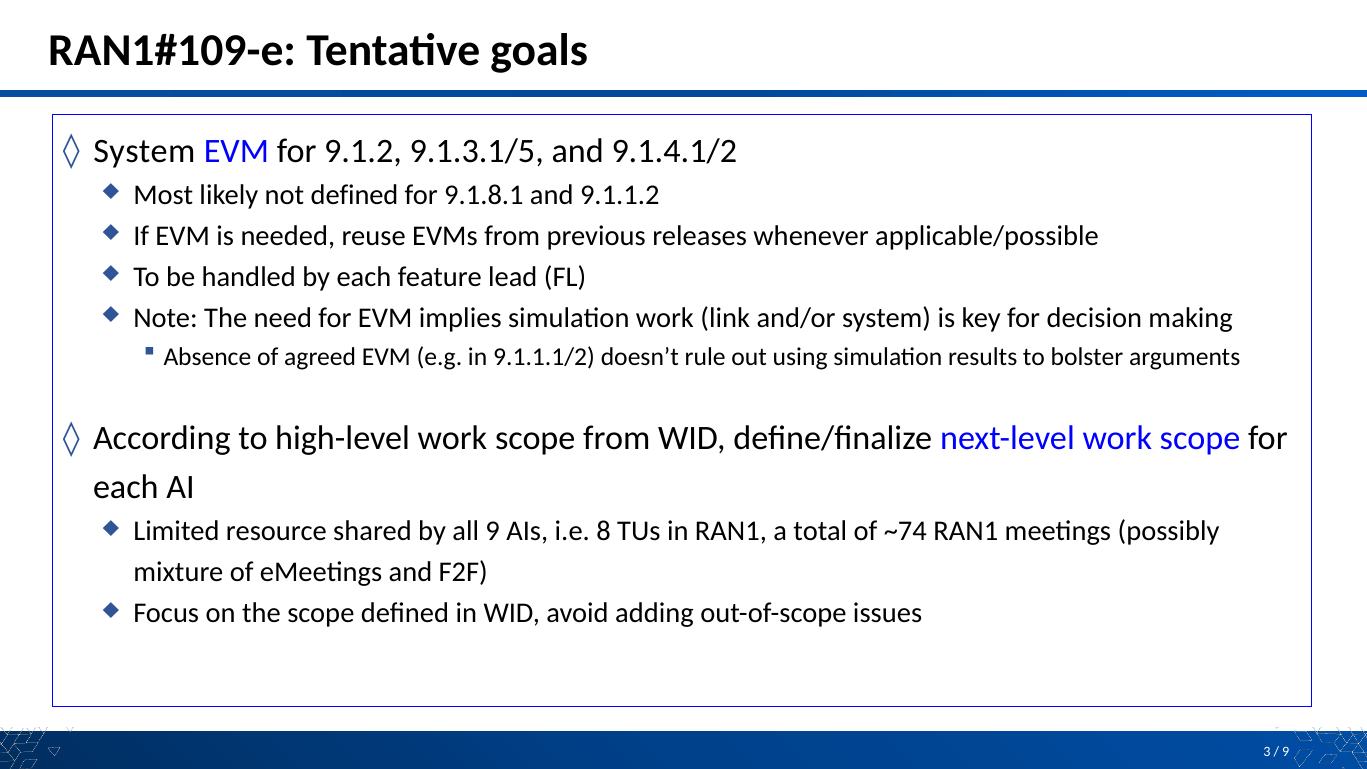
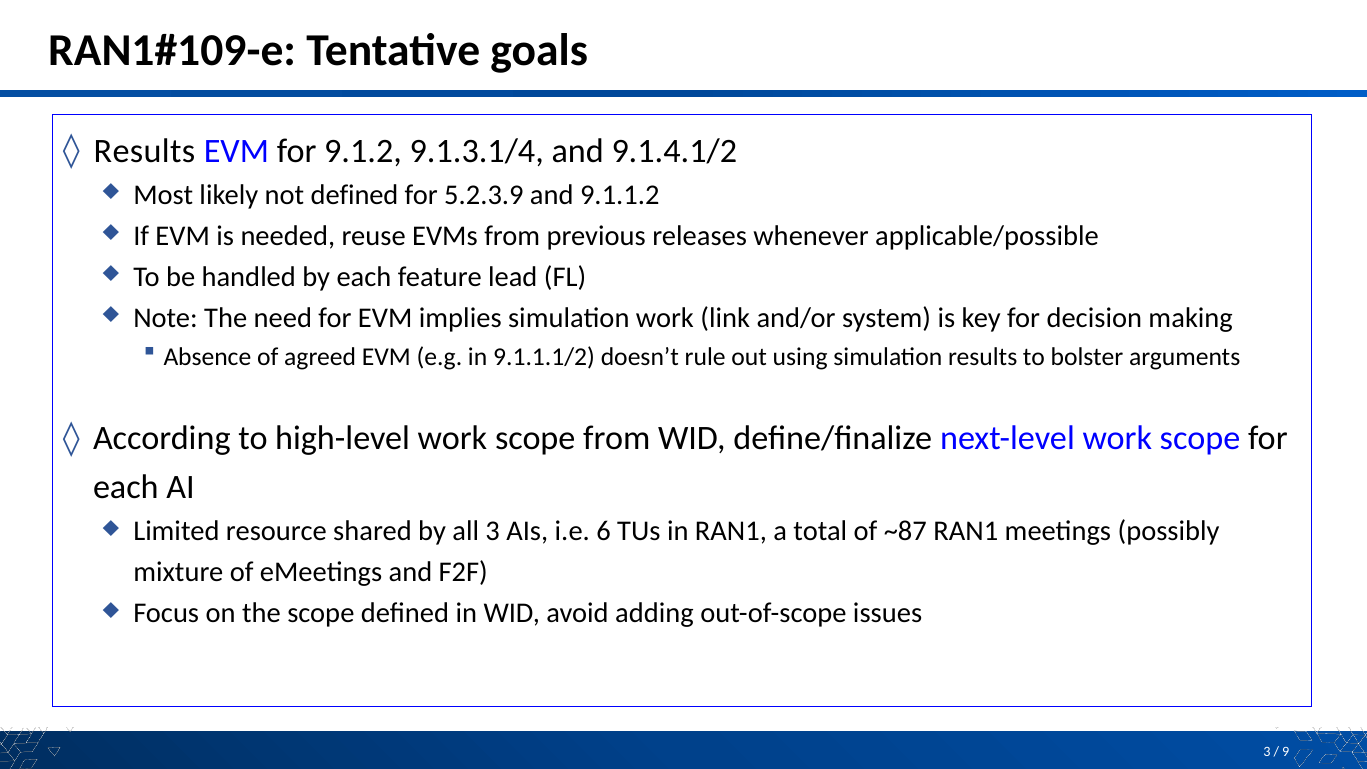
System: System -> Results (144, 151)
9.1.3.1/5: 9.1.3.1/5 -> 9.1.3.1/4 (477, 151)
9.1.8.1: 9.1.8.1 -> 5.2.3.9 (484, 195)
all 9: 9 -> 3 (493, 531)
8: 8 -> 6 (604, 531)
~74: ~74 -> ~87 (905, 531)
